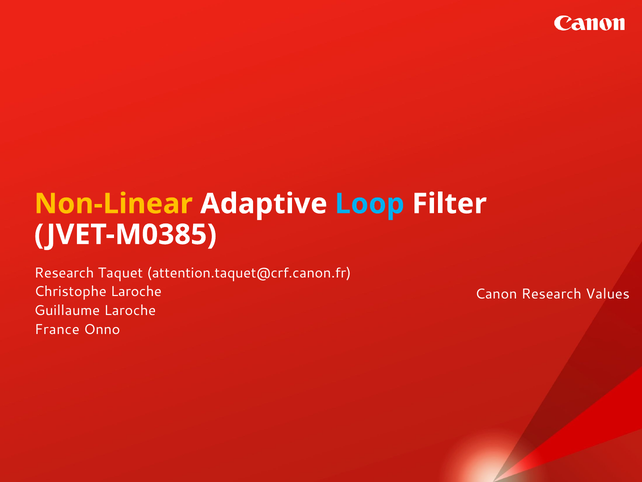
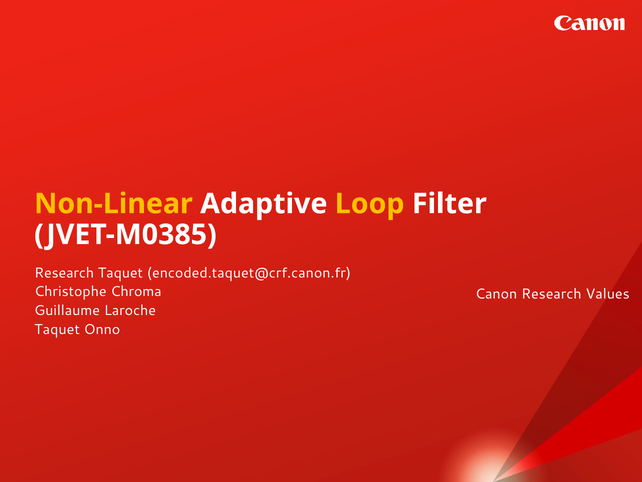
Loop colour: light blue -> yellow (370, 204)
attention.taquet@crf.canon.fr: attention.taquet@crf.canon.fr -> encoded.taquet@crf.canon.fr (249, 273)
Christophe Laroche: Laroche -> Chroma (136, 291)
France: France -> Taquet (57, 329)
